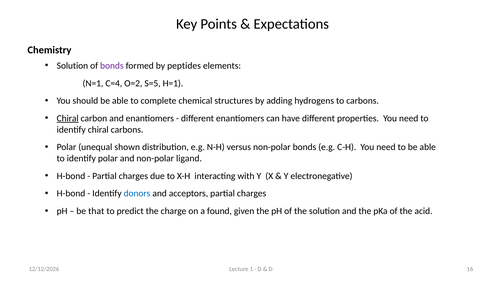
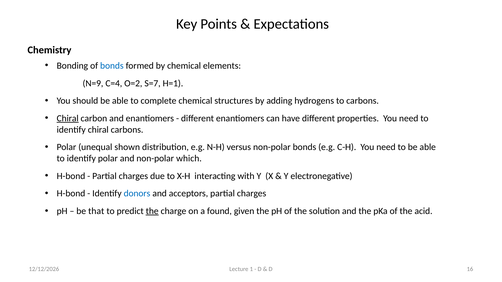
Solution: Solution -> Bonding (72, 66)
bonds colour: purple -> blue (112, 66)
by peptides: peptides -> chemical (184, 66)
N=1: N=1 -> N=9 (93, 83)
S=5: S=5 -> S=7 (153, 83)
ligand: ligand -> which (189, 159)
the underline: none -> present (152, 211)
